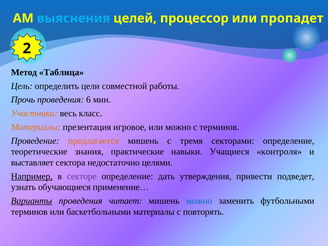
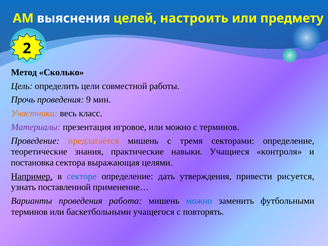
выяснения colour: light blue -> white (74, 18)
процессор: процессор -> настроить (194, 18)
пропадет: пропадет -> предмету (292, 18)
Таблица: Таблица -> Сколько (61, 72)
6: 6 -> 9 (88, 100)
Материалы colour: orange -> purple (36, 127)
выставляет: выставляет -> постановка (32, 163)
недостаточно: недостаточно -> выражающая (114, 163)
секторе colour: purple -> blue (82, 176)
подведет: подведет -> рисуется (296, 176)
обучающиеся: обучающиеся -> поставленной (64, 187)
Варианты underline: present -> none (32, 201)
читает: читает -> работа (125, 201)
баскетбольными материалы: материалы -> учащегося (154, 212)
